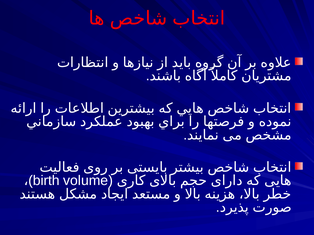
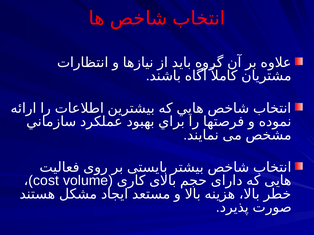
birth: birth -> cost (46, 181)
